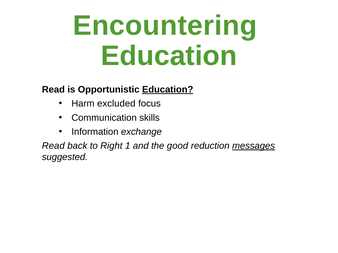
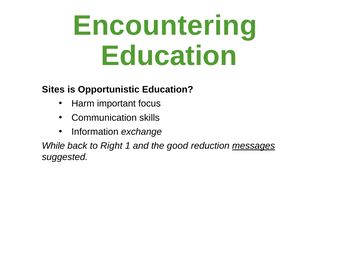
Read: Read -> Sites (53, 90)
Education underline: present -> none (168, 90)
excluded: excluded -> important (116, 104)
Read: Read -> While (53, 146)
